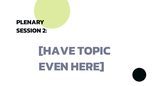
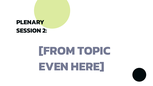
HAVE: HAVE -> FROM (57, 51)
